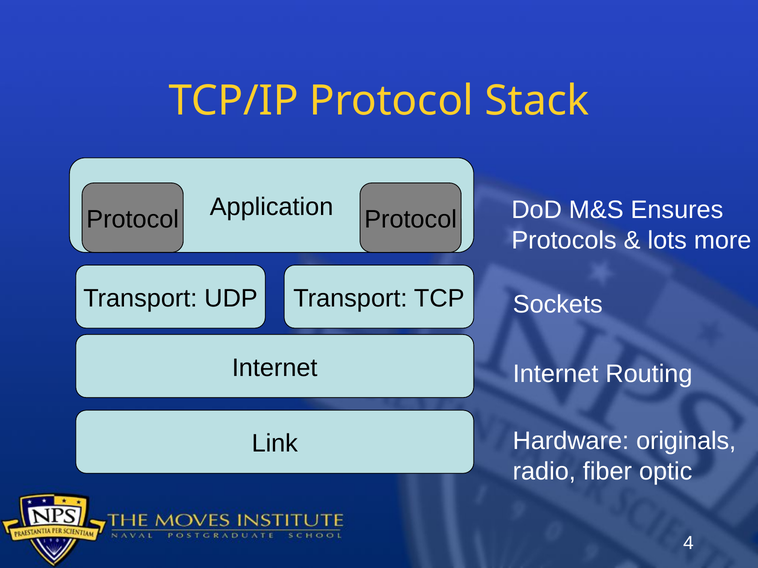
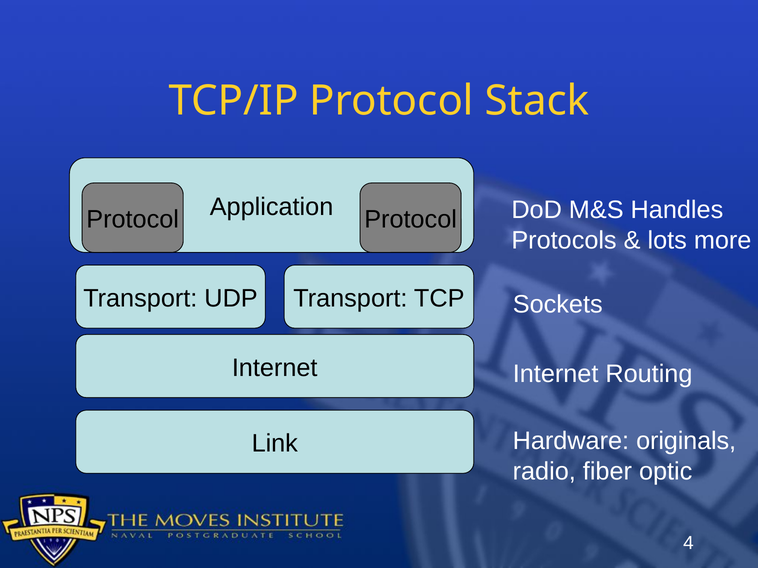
Ensures: Ensures -> Handles (677, 210)
